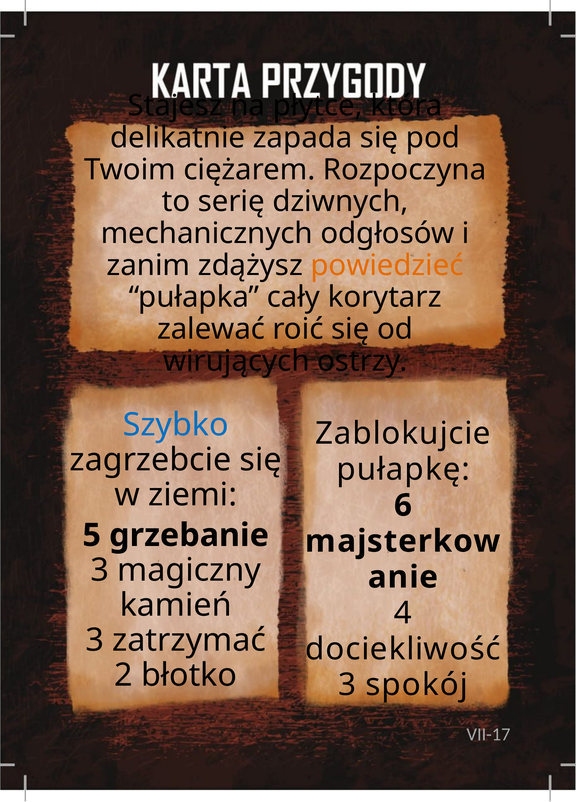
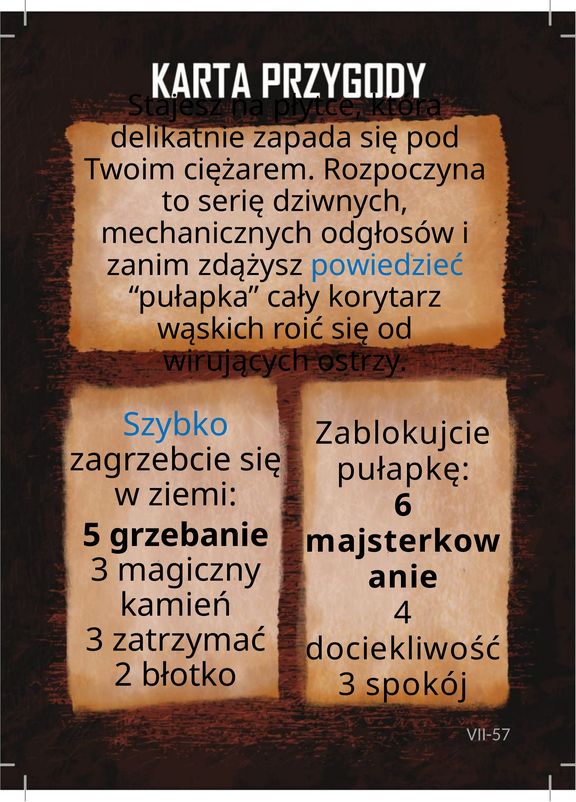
powiedzieć colour: orange -> blue (387, 265)
zalewać: zalewać -> wąskich (211, 329)
VII-17: VII-17 -> VII-57 (489, 734)
